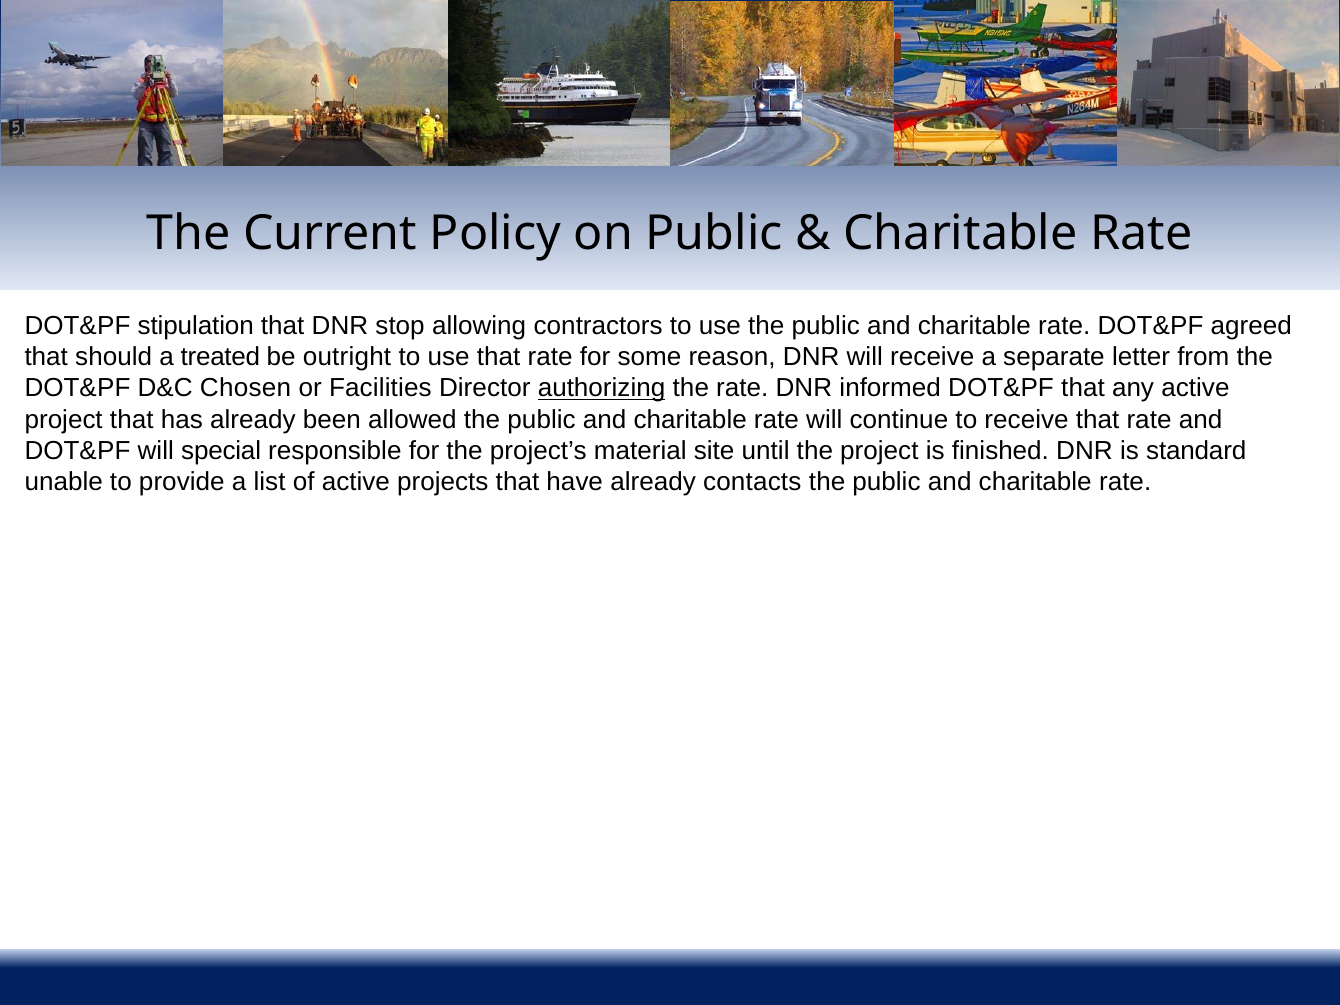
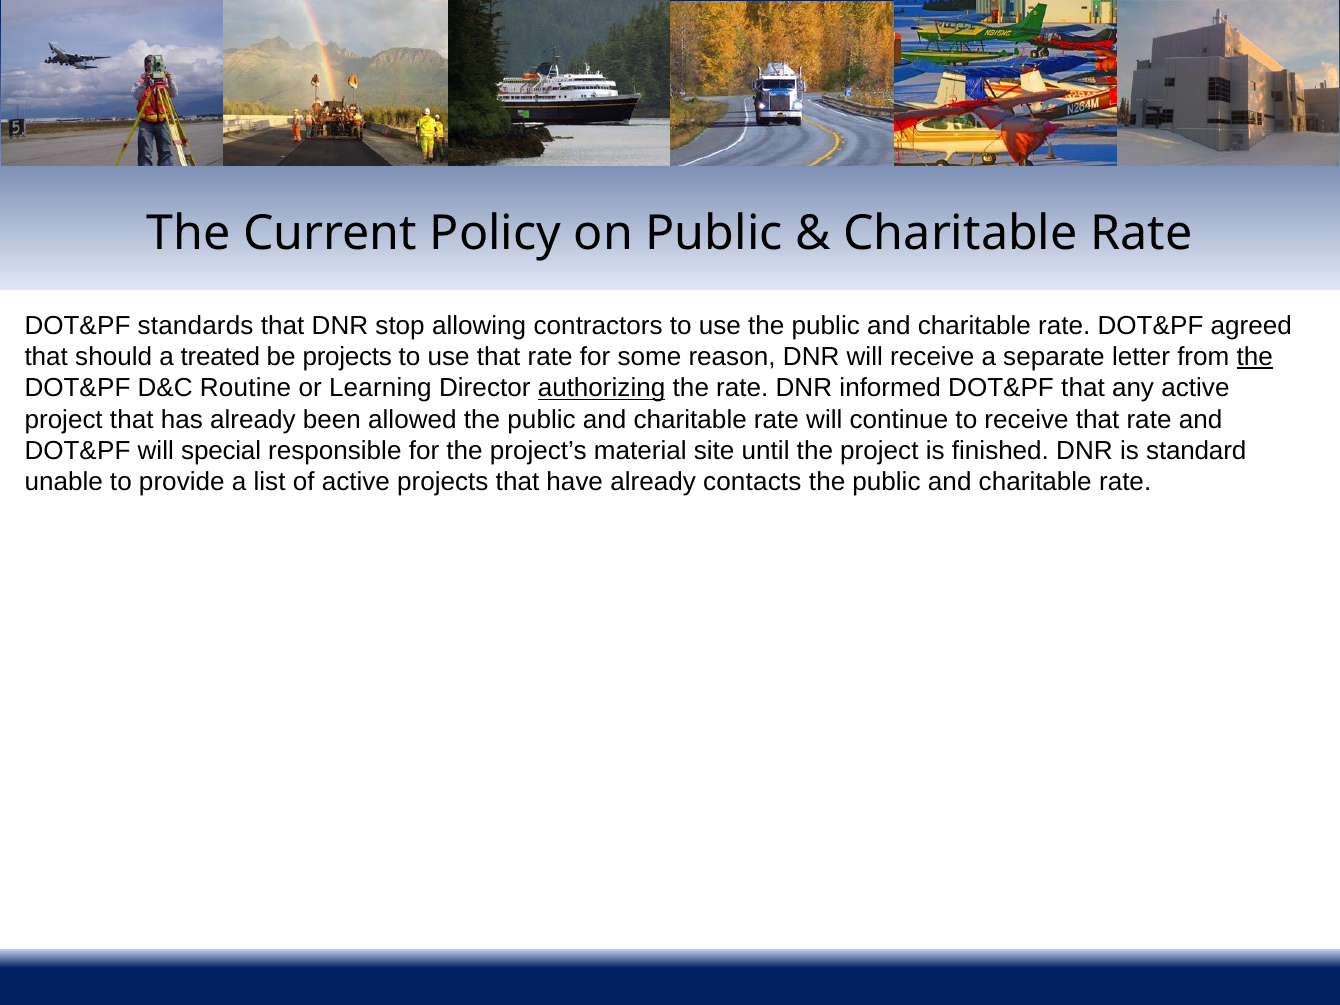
stipulation: stipulation -> standards (196, 326)
be outright: outright -> projects (347, 357)
the underline: none -> present (1255, 357)
Chosen: Chosen -> Routine (246, 388)
Facilities: Facilities -> Learning (380, 388)
